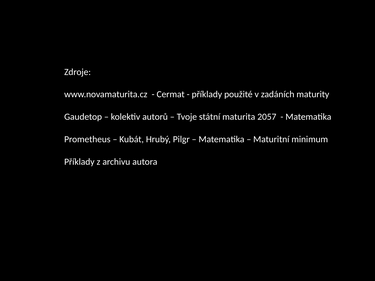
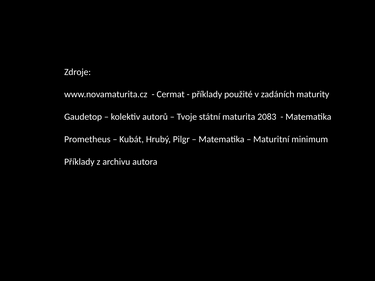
2057: 2057 -> 2083 (267, 117)
